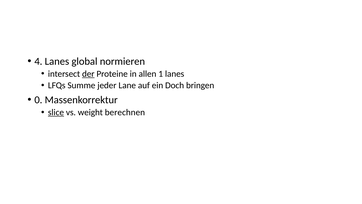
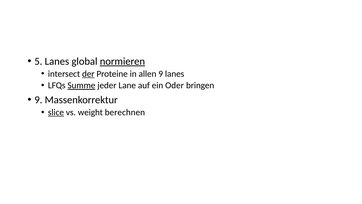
4: 4 -> 5 (38, 61)
normieren underline: none -> present (122, 61)
allen 1: 1 -> 9 (161, 74)
Summe underline: none -> present (81, 85)
Doch: Doch -> Oder (175, 85)
0: 0 -> 9 (38, 100)
